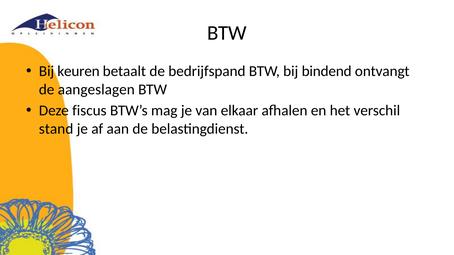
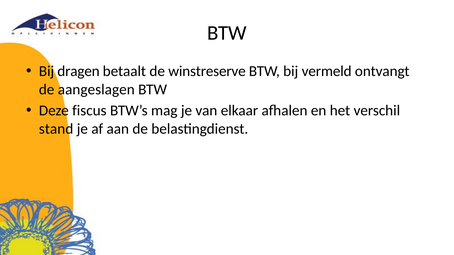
keuren: keuren -> dragen (79, 71)
bedrijfspand: bedrijfspand -> winstreserve (207, 71)
bindend: bindend -> vermeld (327, 71)
